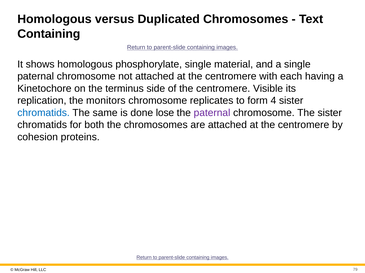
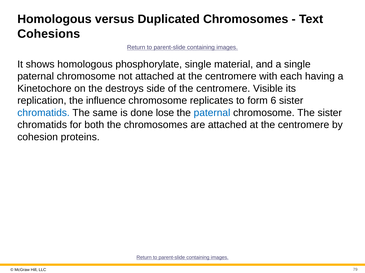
Containing: Containing -> Cohesions (49, 34)
terminus: terminus -> destroys (125, 89)
monitors: monitors -> influence (106, 101)
4: 4 -> 6 (273, 101)
paternal colour: purple -> blue (212, 113)
